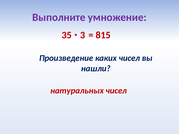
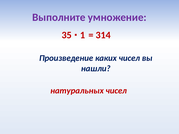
815: 815 -> 314 (103, 35)
3: 3 -> 1 (83, 35)
